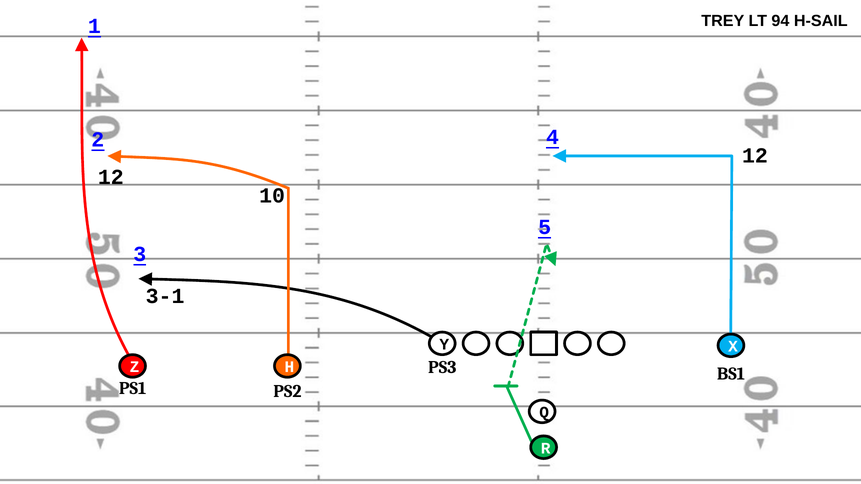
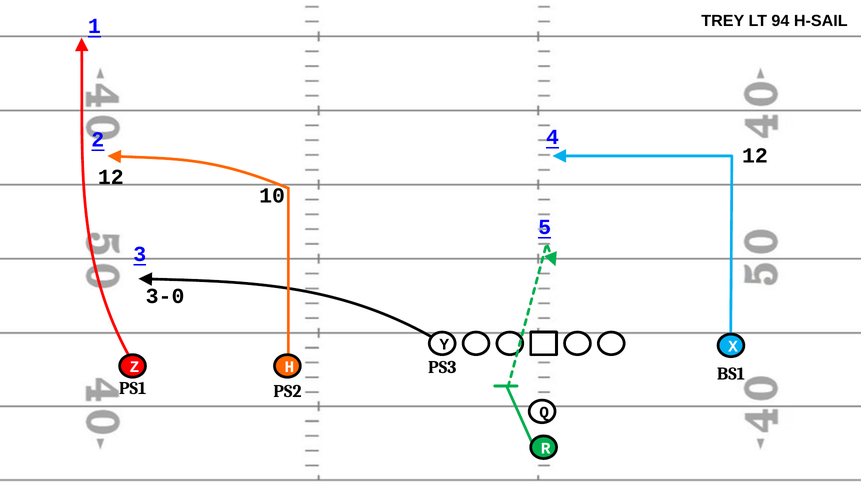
3-1: 3-1 -> 3-0 (165, 296)
